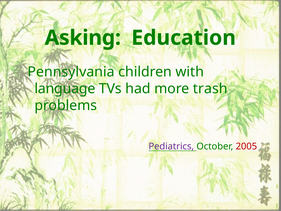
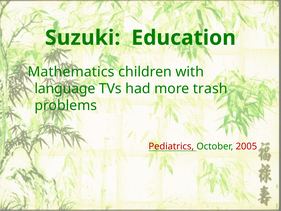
Asking: Asking -> Suzuki (83, 38)
Pennsylvania: Pennsylvania -> Mathematics (71, 72)
Pediatrics colour: purple -> red (171, 146)
